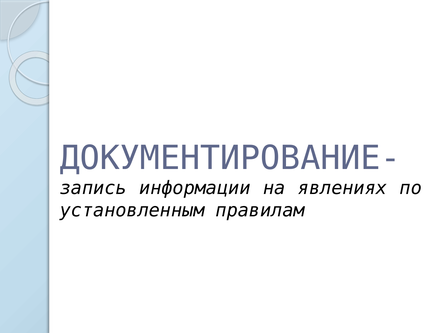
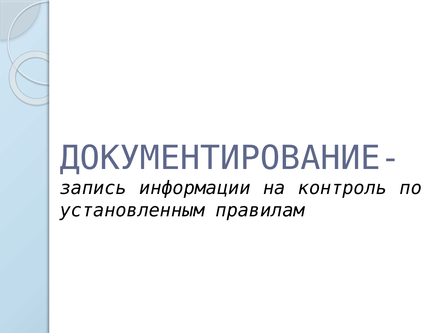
явлениях: явлениях -> контроль (342, 188)
